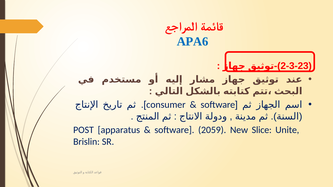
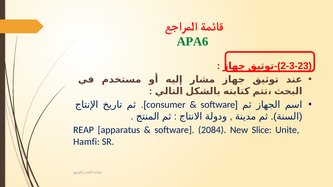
APA6 colour: blue -> green (193, 42)
POST: POST -> REAP (84, 130)
2059: 2059 -> 2084 (212, 130)
Brislin: Brislin -> Hamfi (86, 142)
